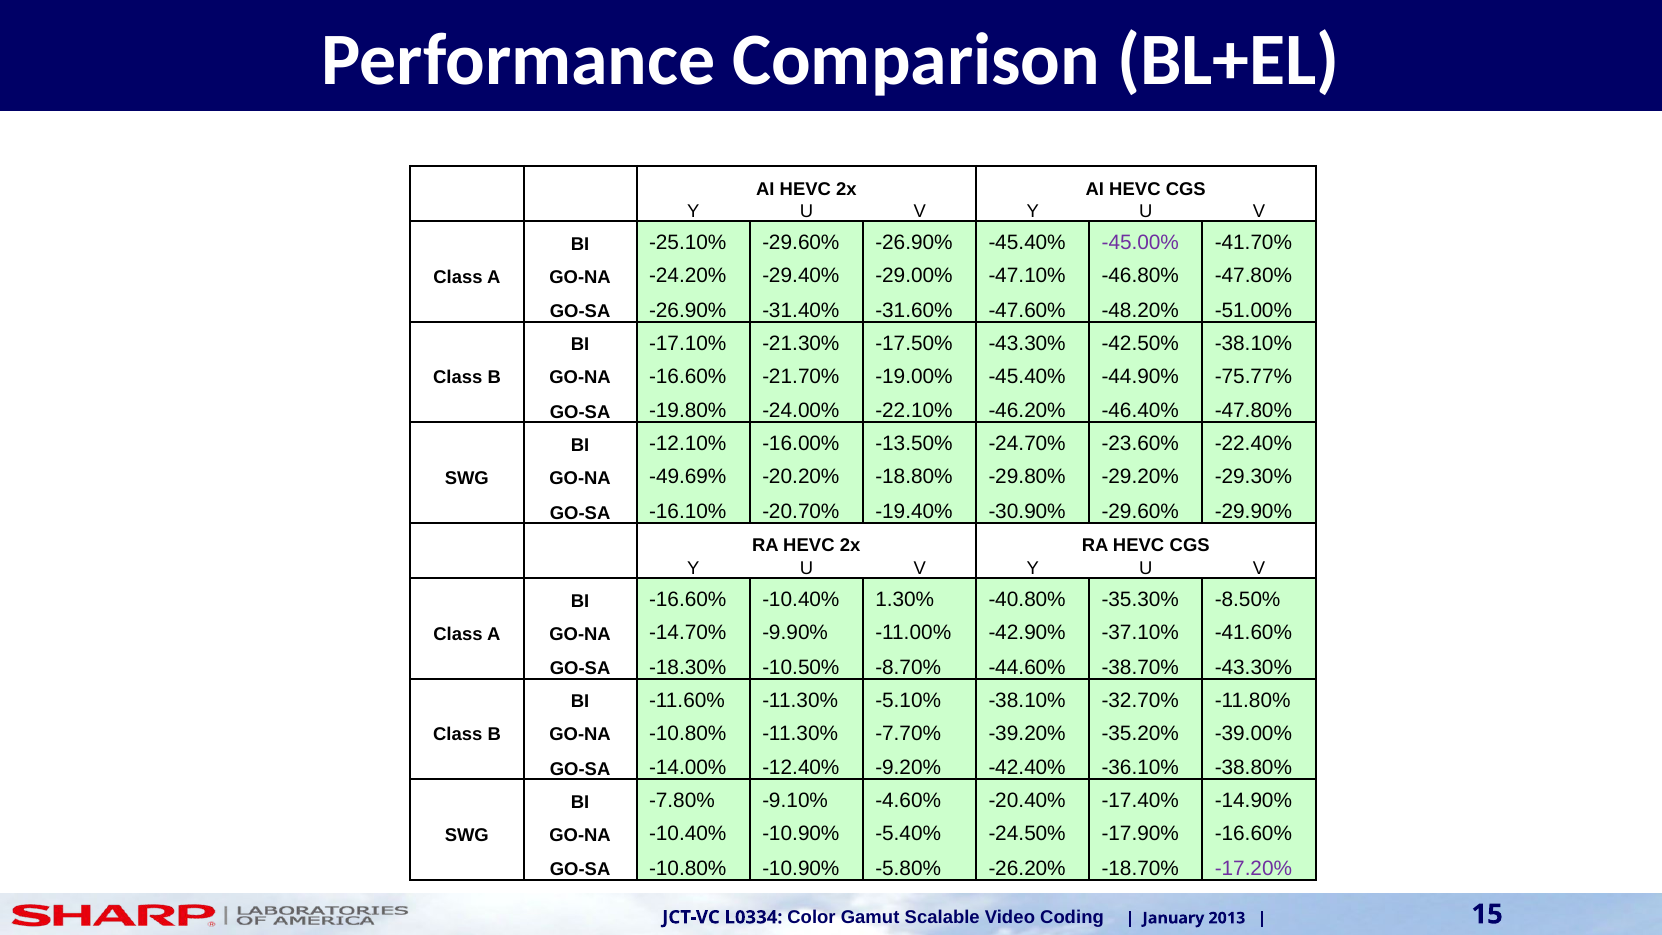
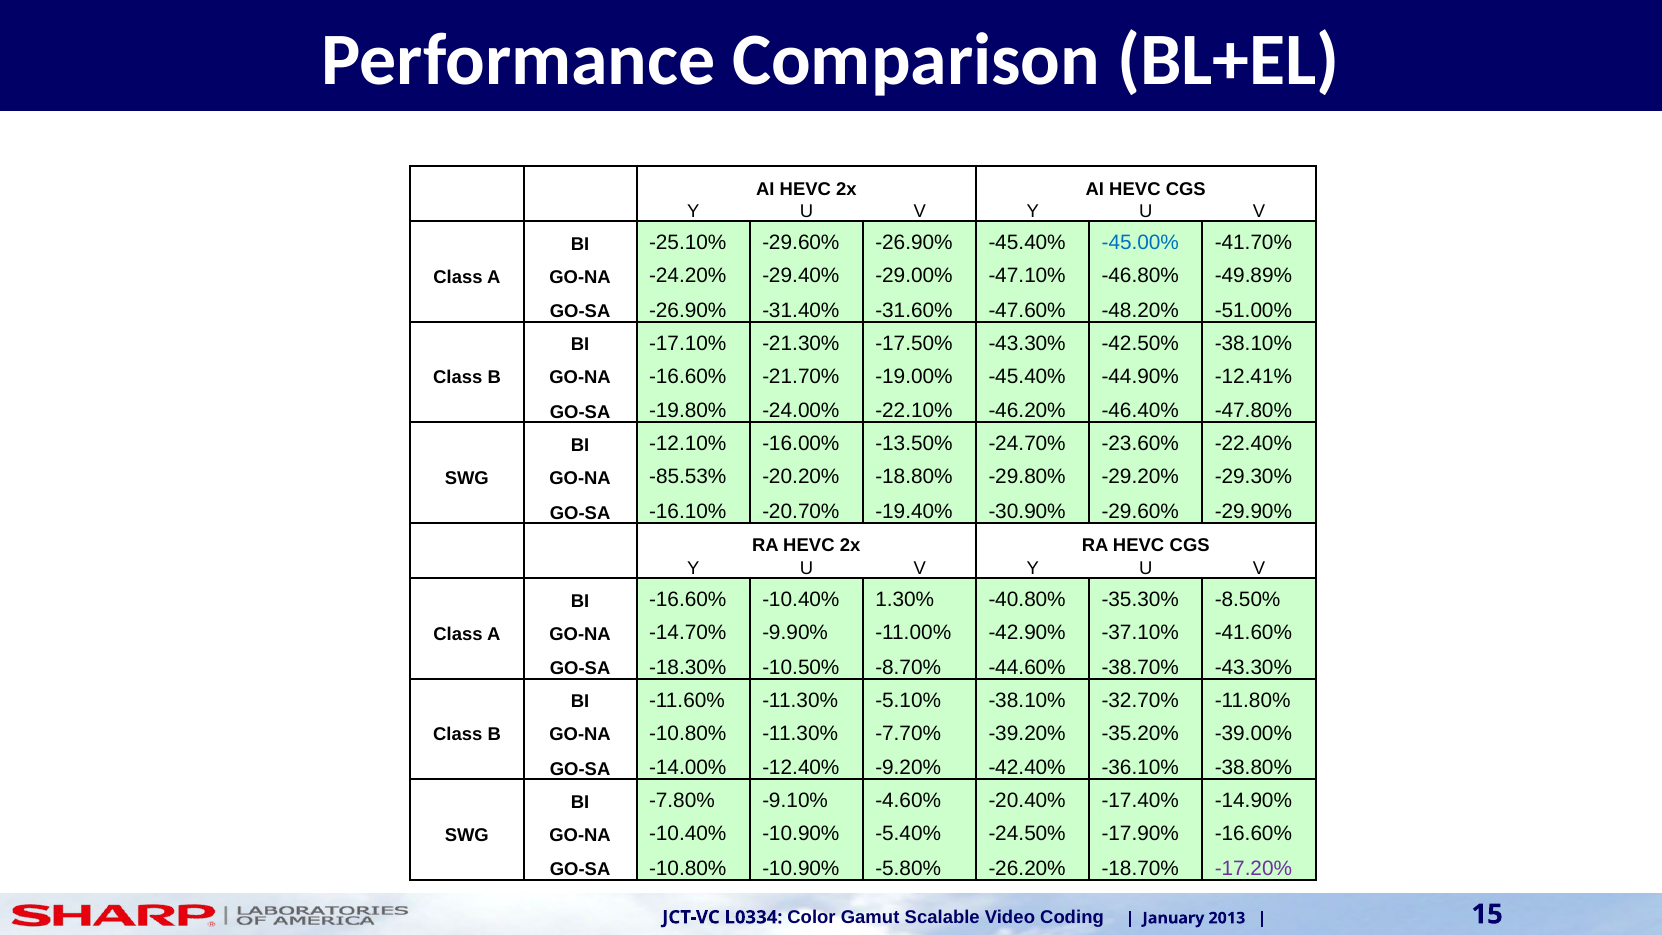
-45.00% colour: purple -> blue (1140, 243)
-46.80% -47.80%: -47.80% -> -49.89% (1253, 276)
-75.77%: -75.77% -> -12.41% (1253, 377)
-49.69%: -49.69% -> -85.53% (688, 477)
